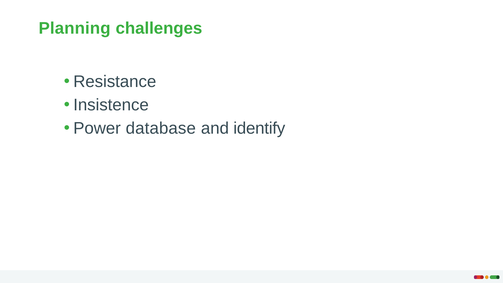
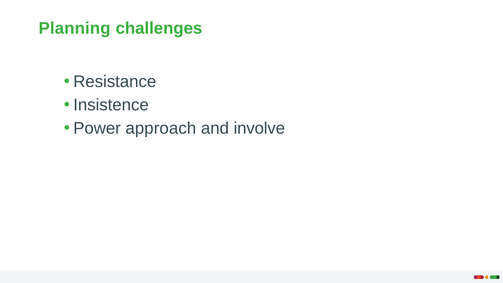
database: database -> approach (161, 128)
identify: identify -> involve (259, 128)
